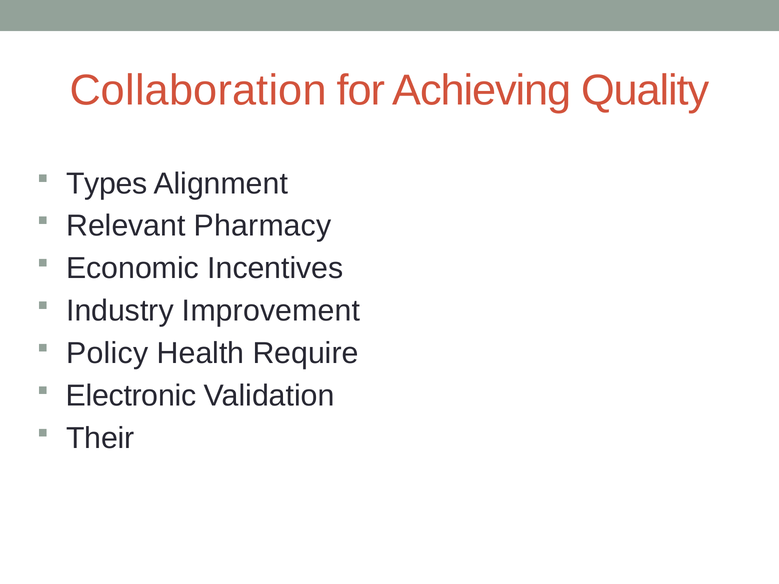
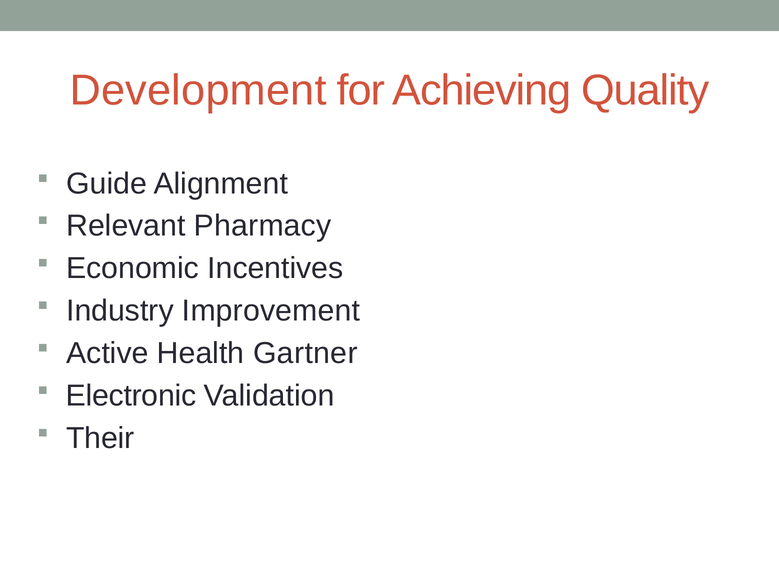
Collaboration: Collaboration -> Development (198, 91)
Types: Types -> Guide (107, 184)
Policy: Policy -> Active (107, 353)
Require: Require -> Gartner (305, 353)
